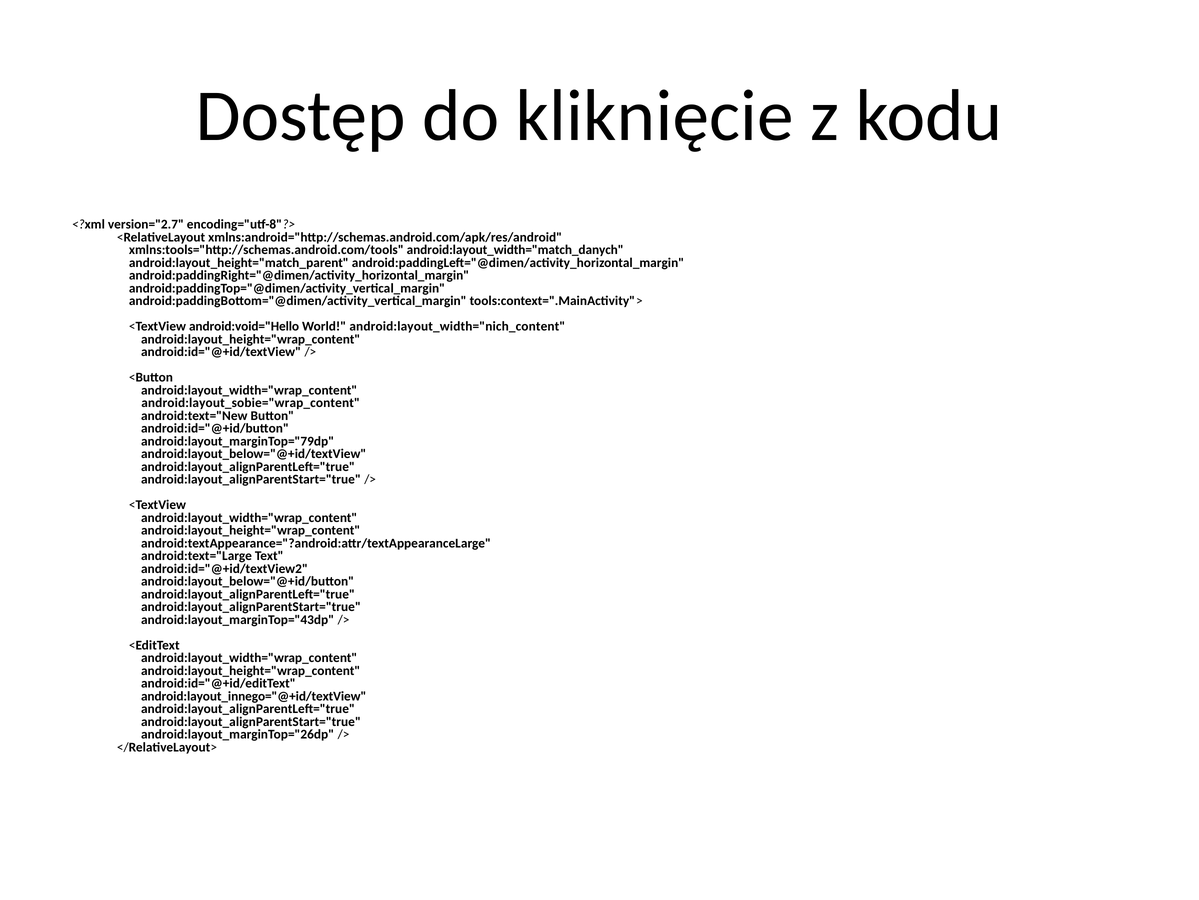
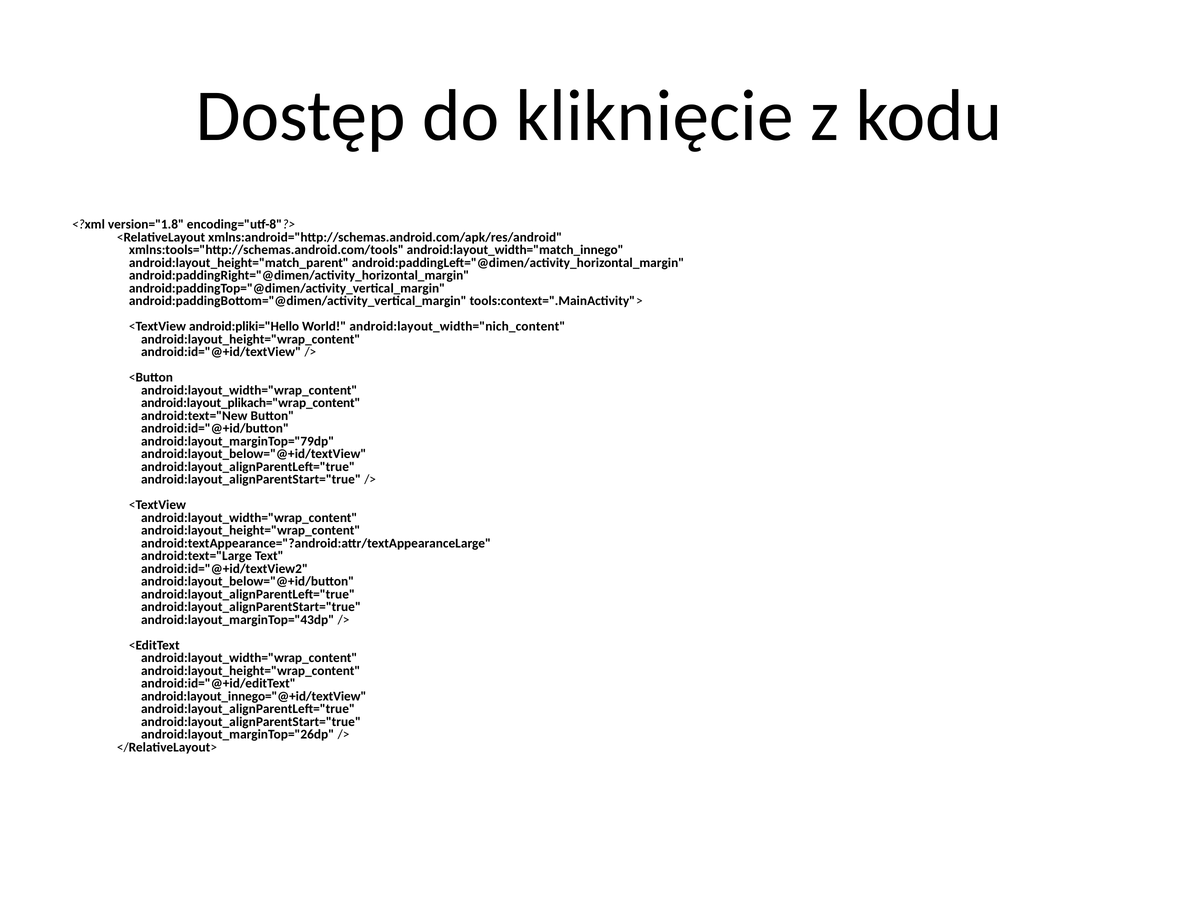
version="2.7: version="2.7 -> version="1.8 (146, 224)
android:layout_width="match_danych: android:layout_width="match_danych -> android:layout_width="match_innego (515, 250)
android:void="Hello: android:void="Hello -> android:pliki="Hello (244, 326)
android:layout_sobie="wrap_content: android:layout_sobie="wrap_content -> android:layout_plikach="wrap_content (251, 403)
